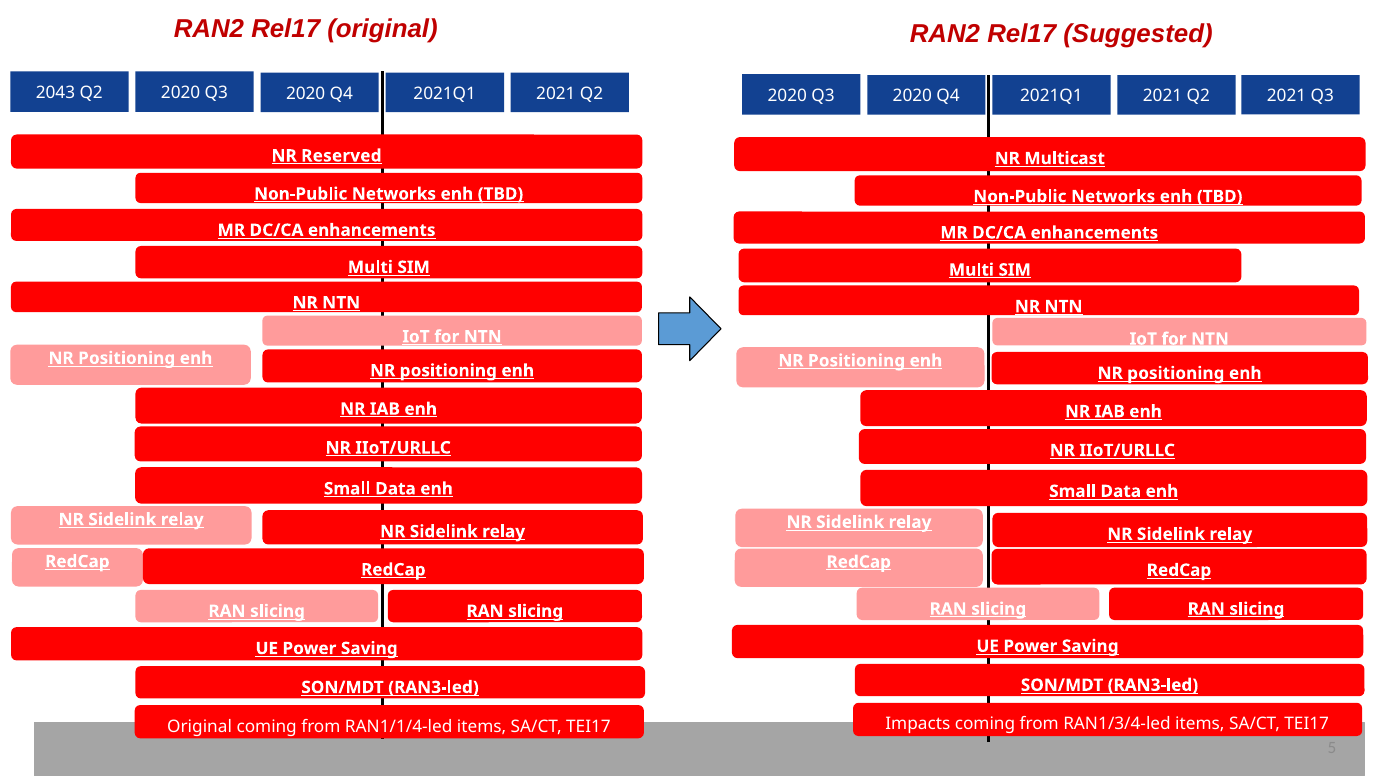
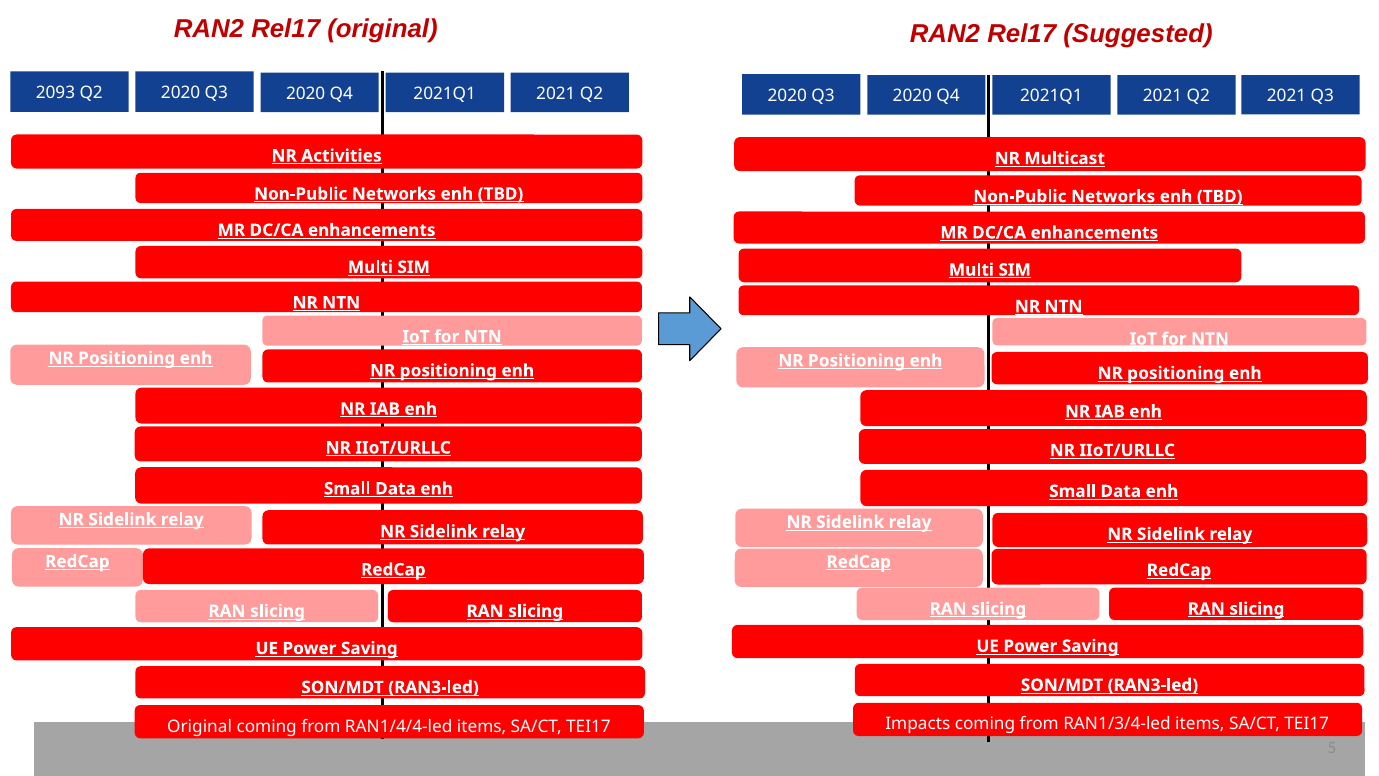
2043: 2043 -> 2093 (55, 93)
Reserved: Reserved -> Activities (341, 156)
RAN1/1/4-led: RAN1/1/4-led -> RAN1/4/4-led (399, 726)
